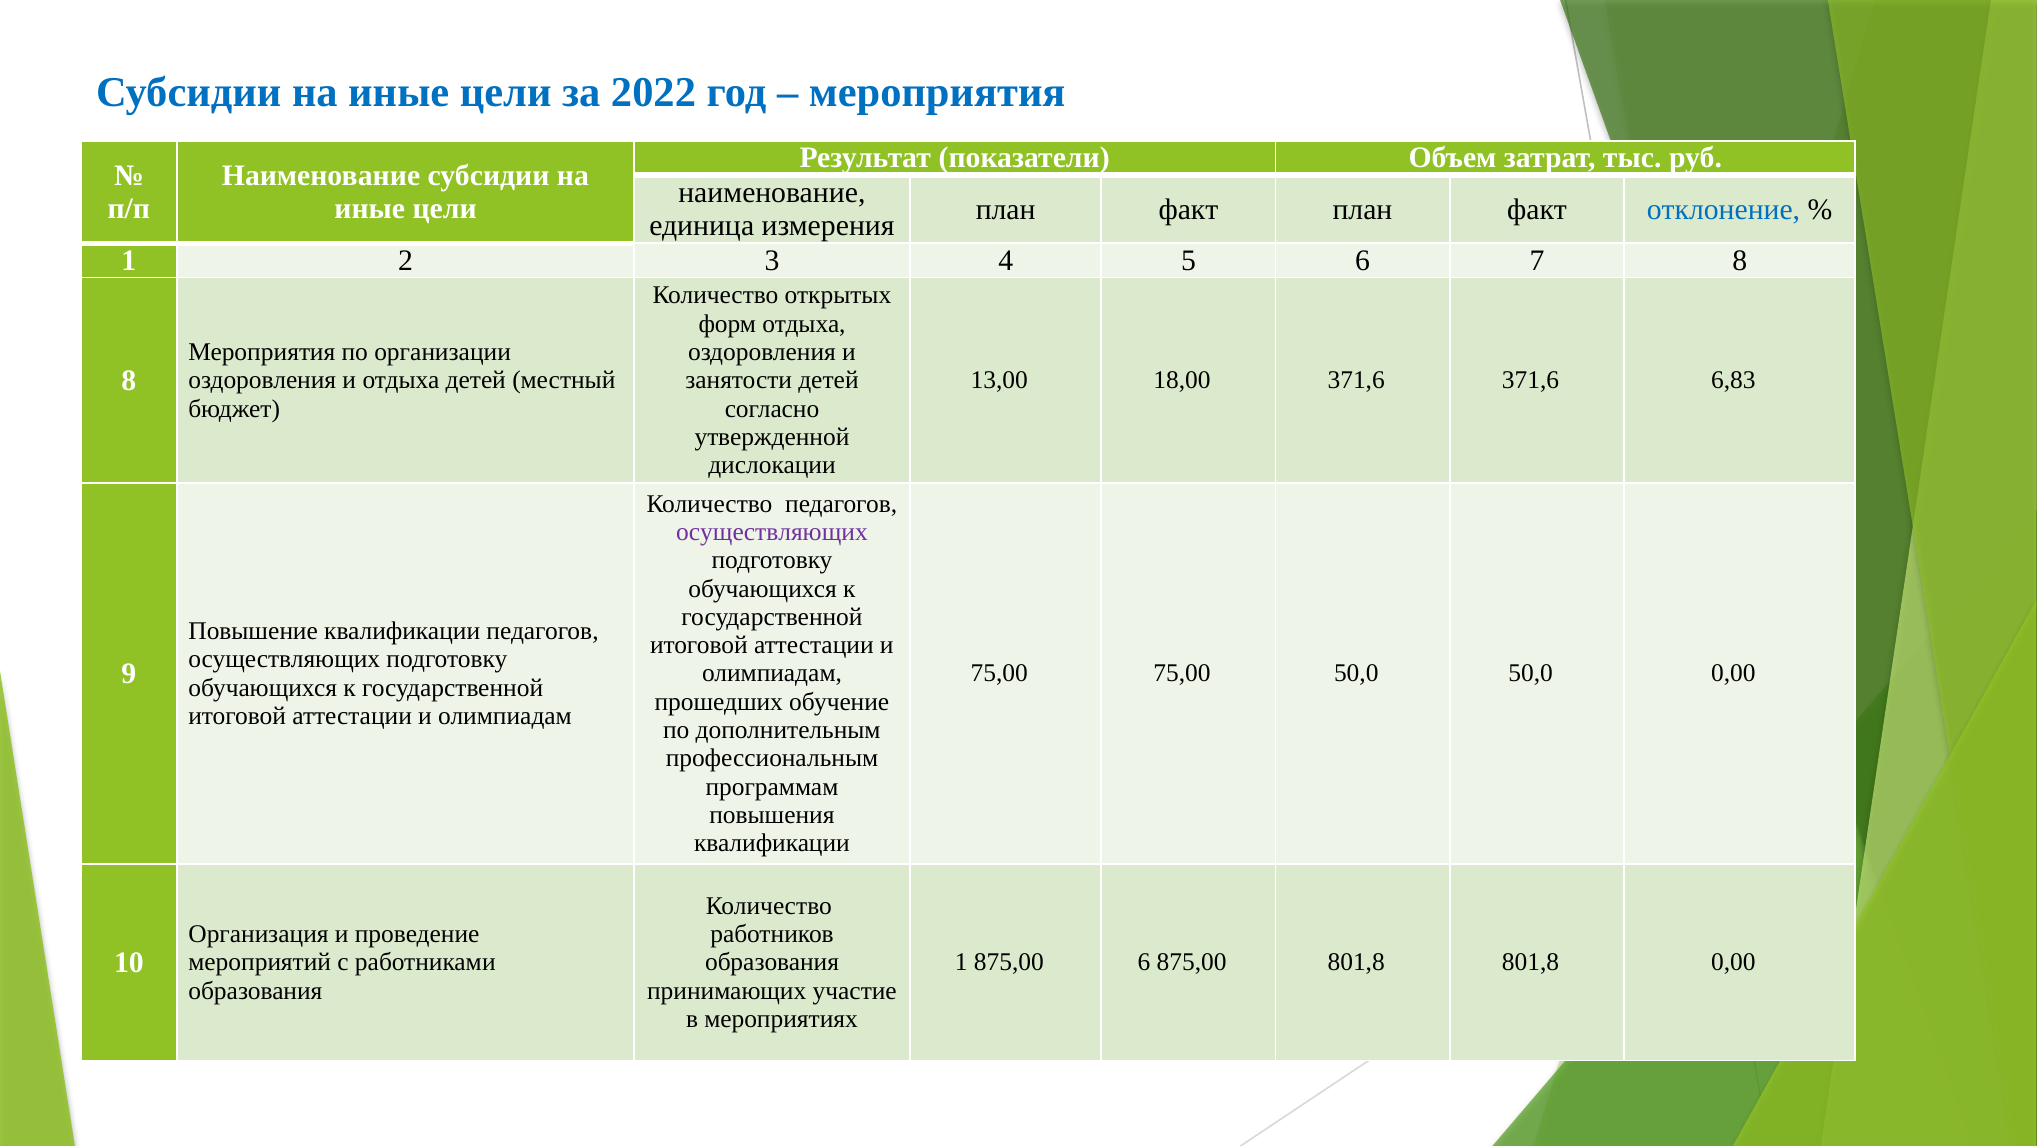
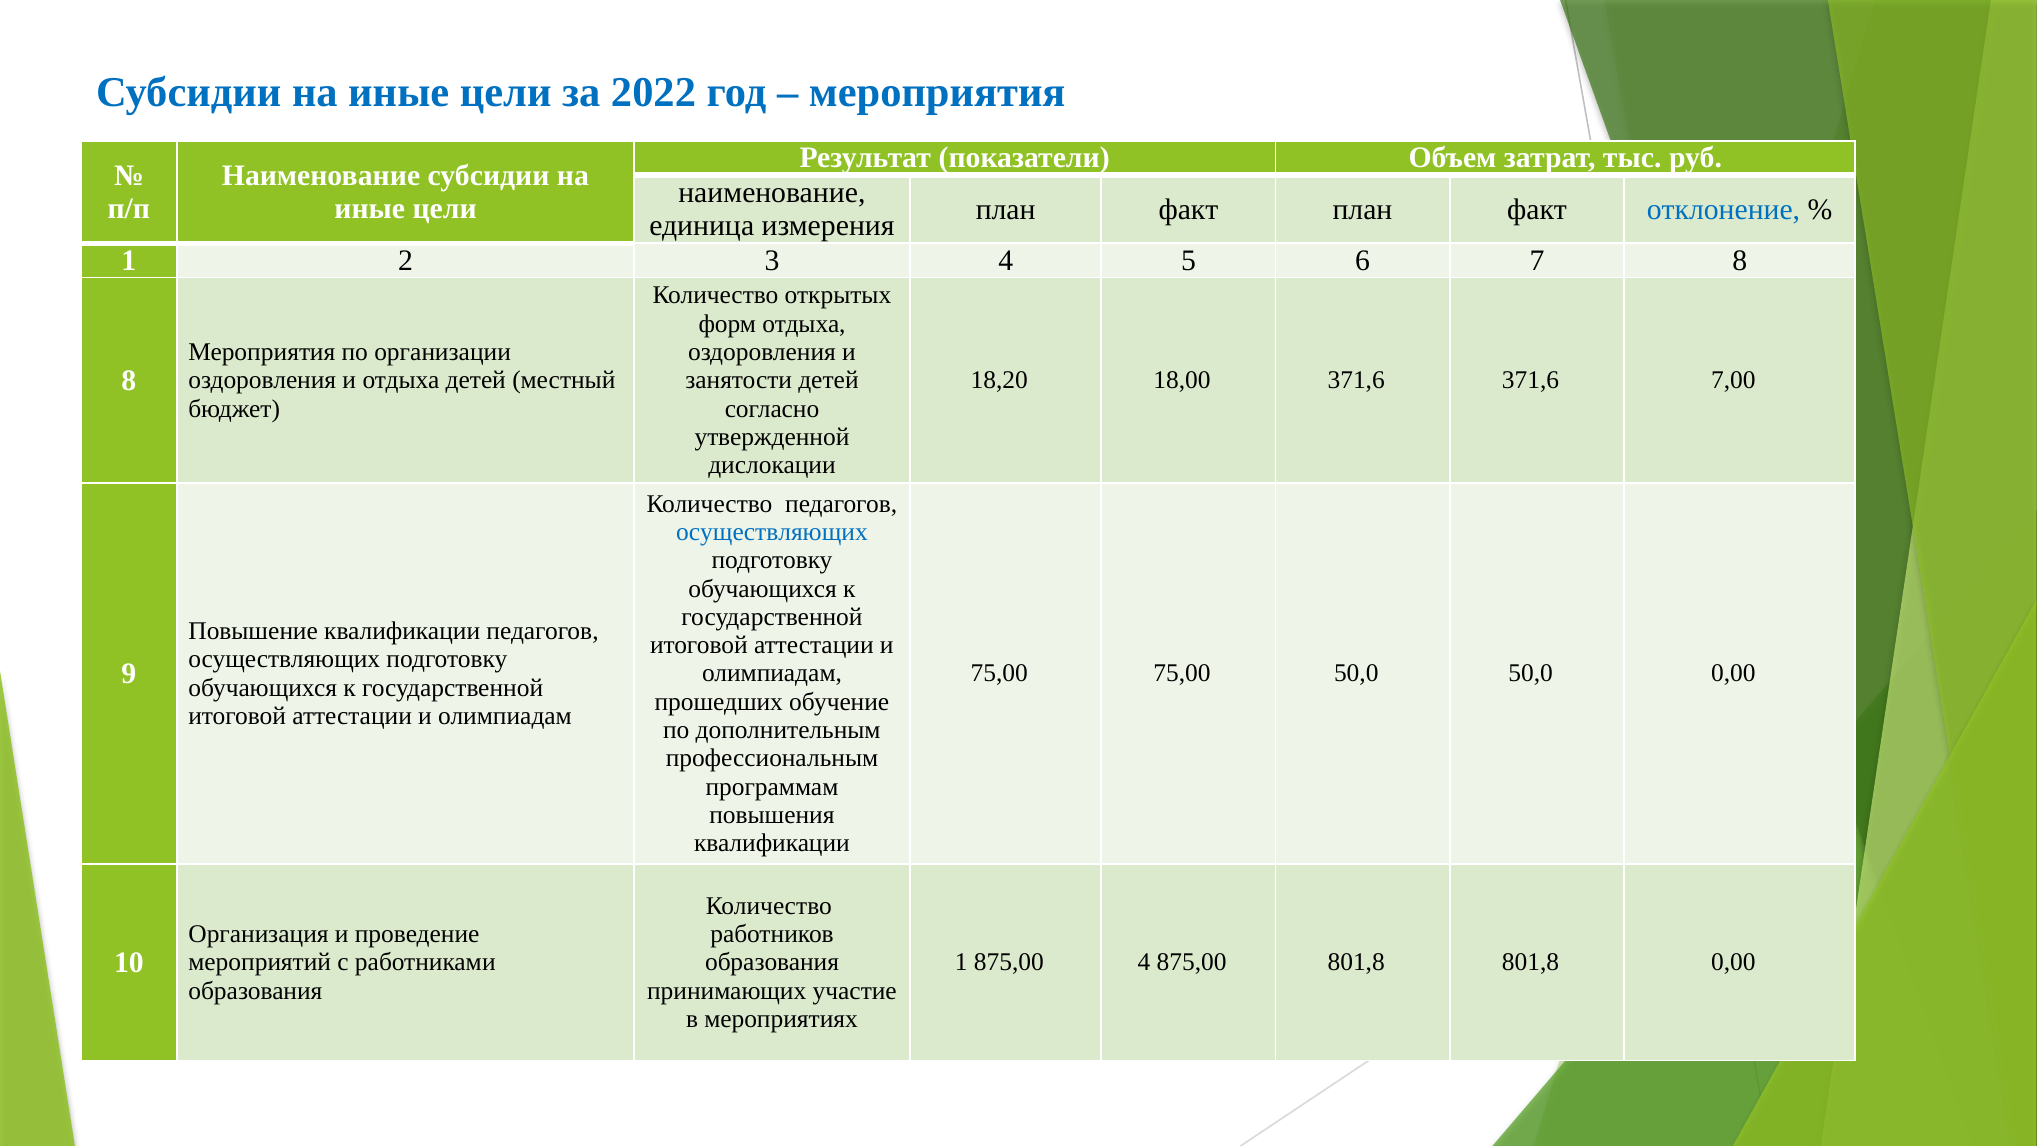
13,00: 13,00 -> 18,20 (999, 380)
6,83: 6,83 -> 7,00 (1733, 380)
осуществляющих colour: purple -> blue (772, 532)
875,00 6: 6 -> 4 (1144, 962)
